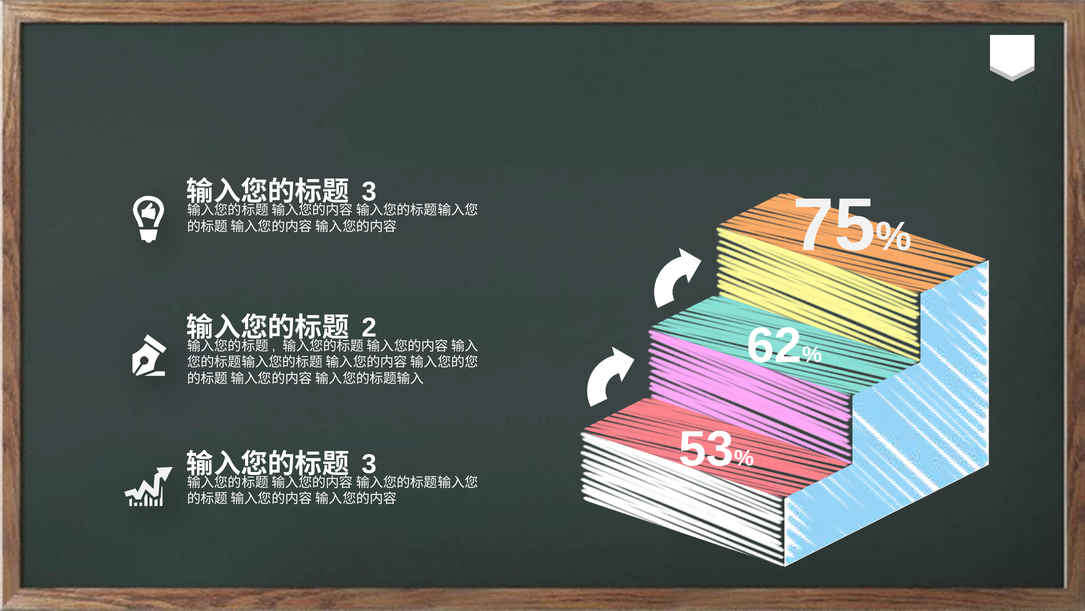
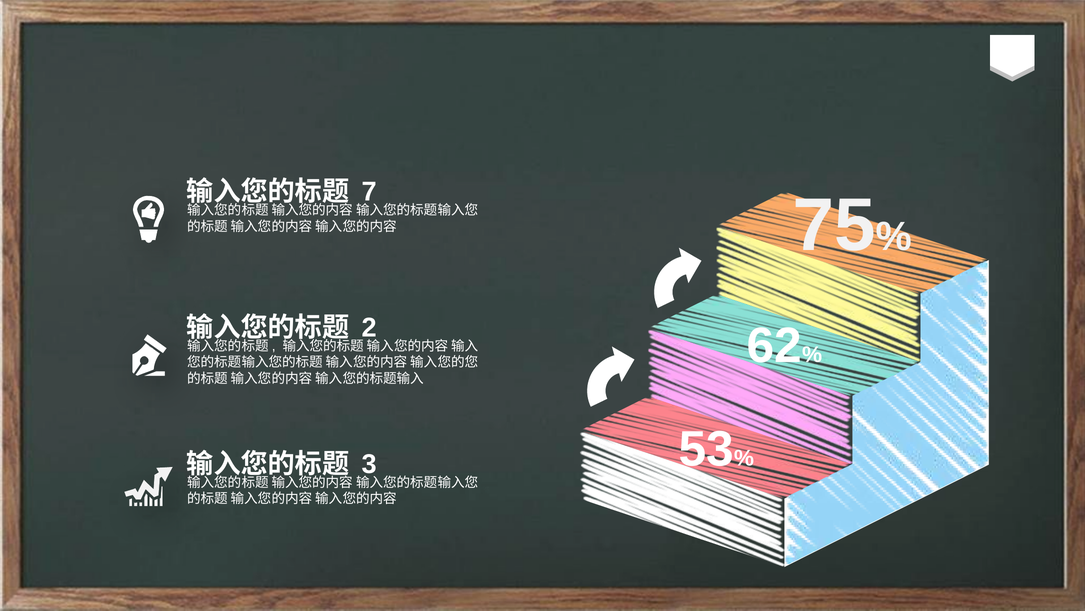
3: 3 -> 7 (369, 192)
